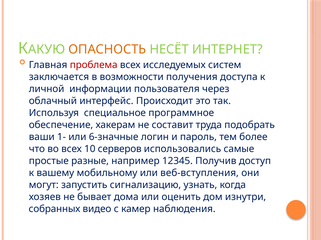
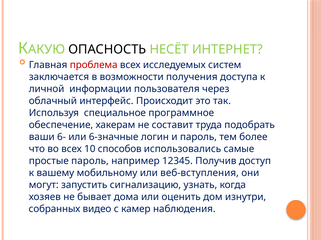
ОПАСНОСТЬ colour: orange -> black (107, 49)
1-: 1- -> 6- (62, 137)
серверов: серверов -> способов (120, 149)
простые разные: разные -> пароль (90, 161)
